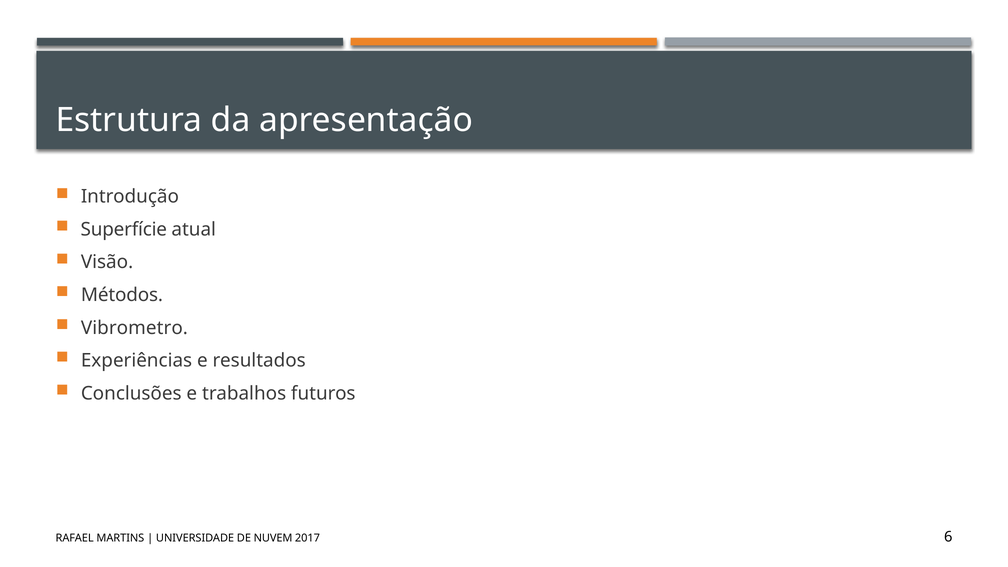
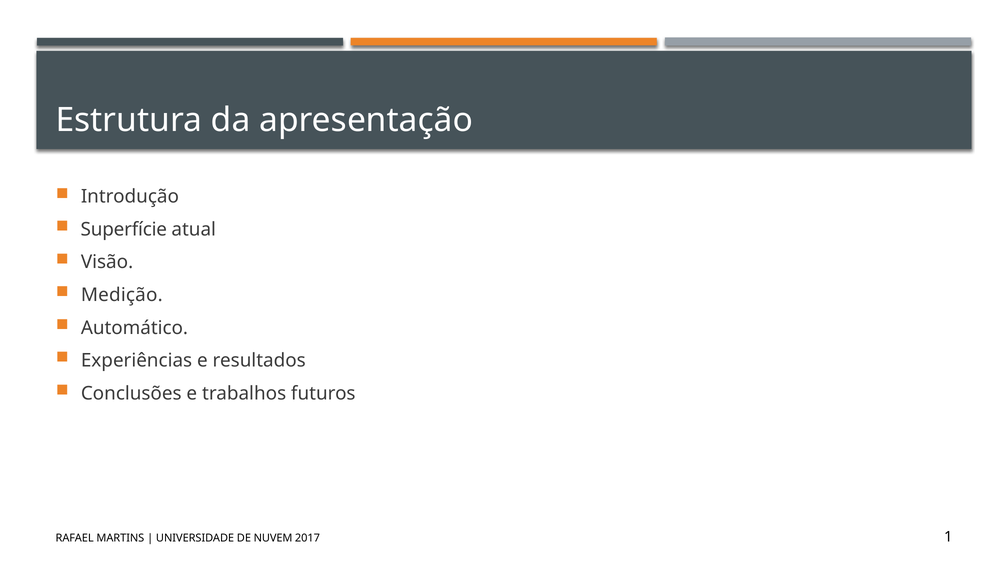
Métodos: Métodos -> Medição (122, 295)
Vibrometro: Vibrometro -> Automático (134, 328)
6: 6 -> 1 (948, 537)
